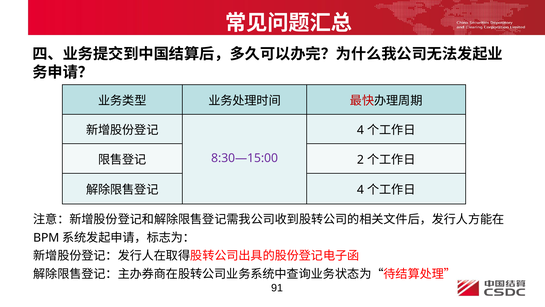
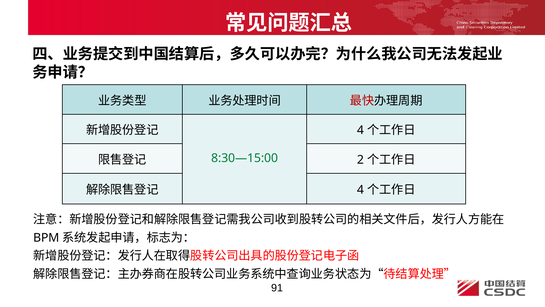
8:30—15:00 colour: purple -> green (245, 158)
